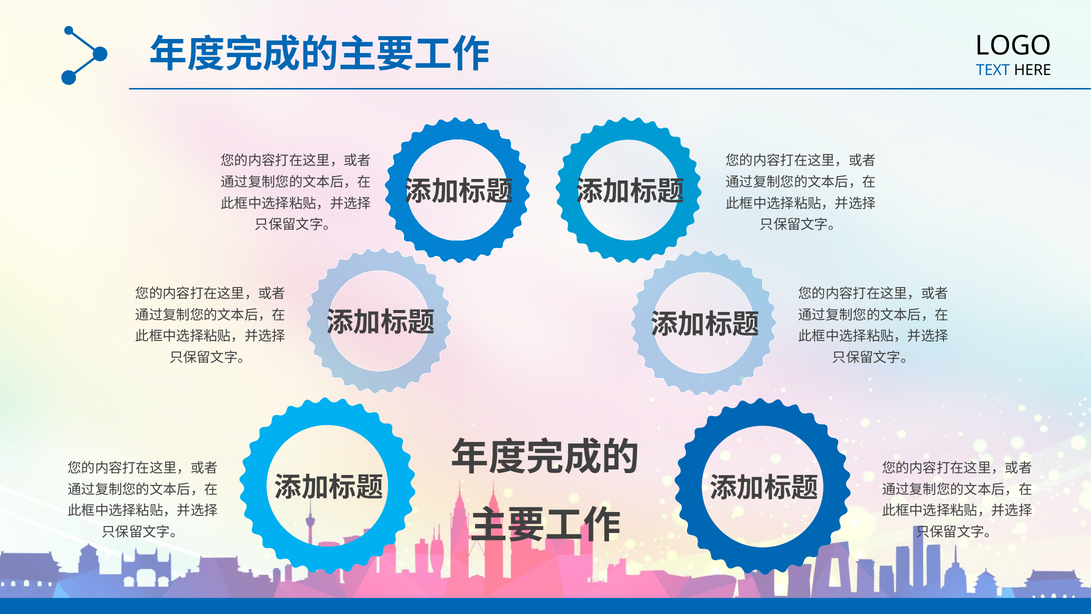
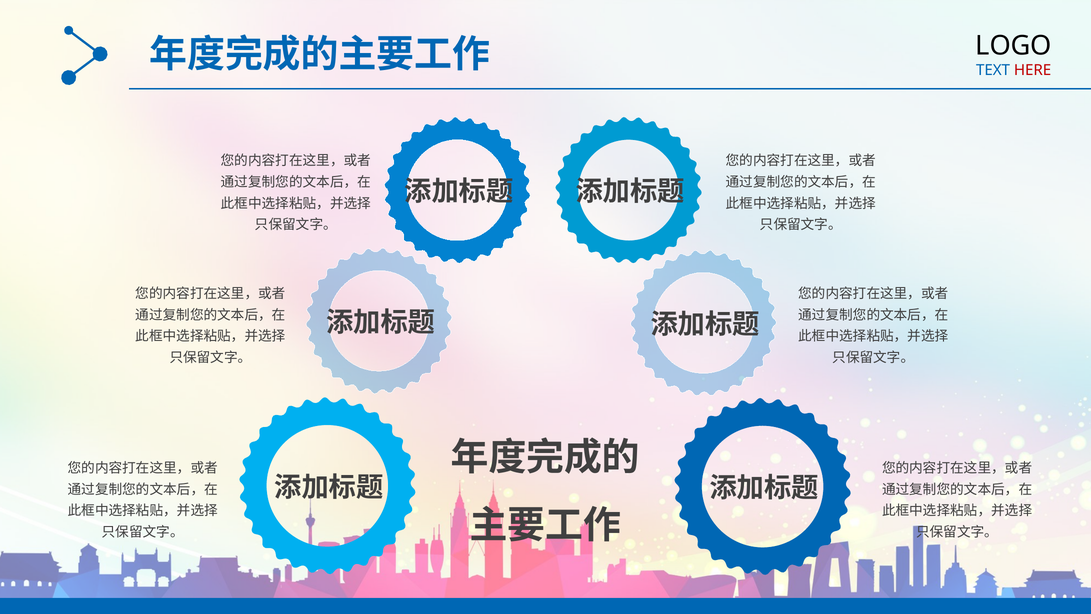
HERE colour: black -> red (1033, 70)
